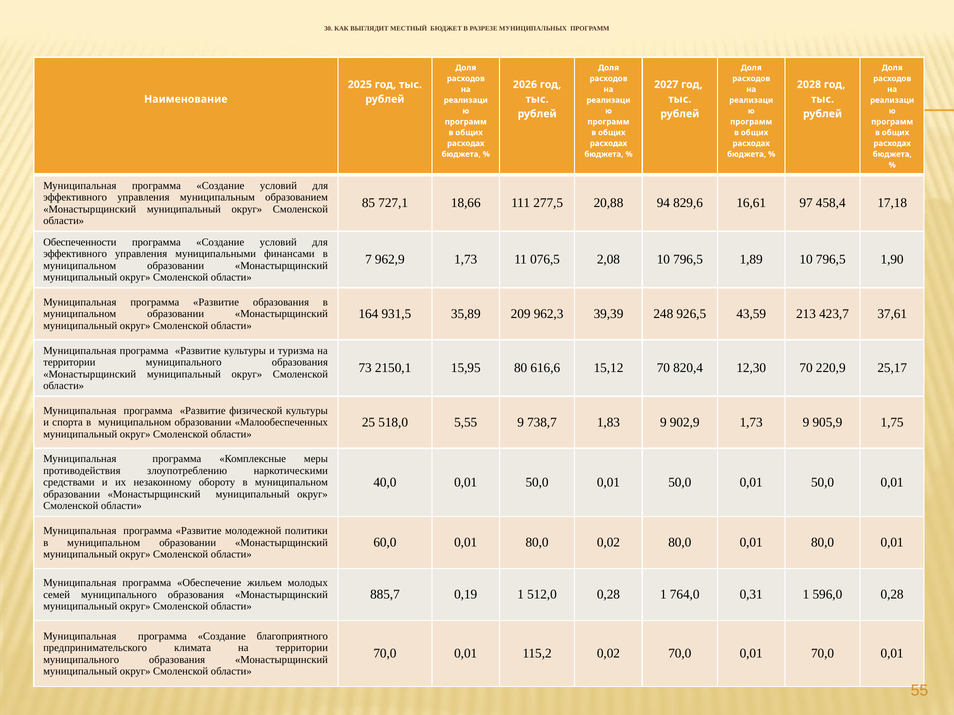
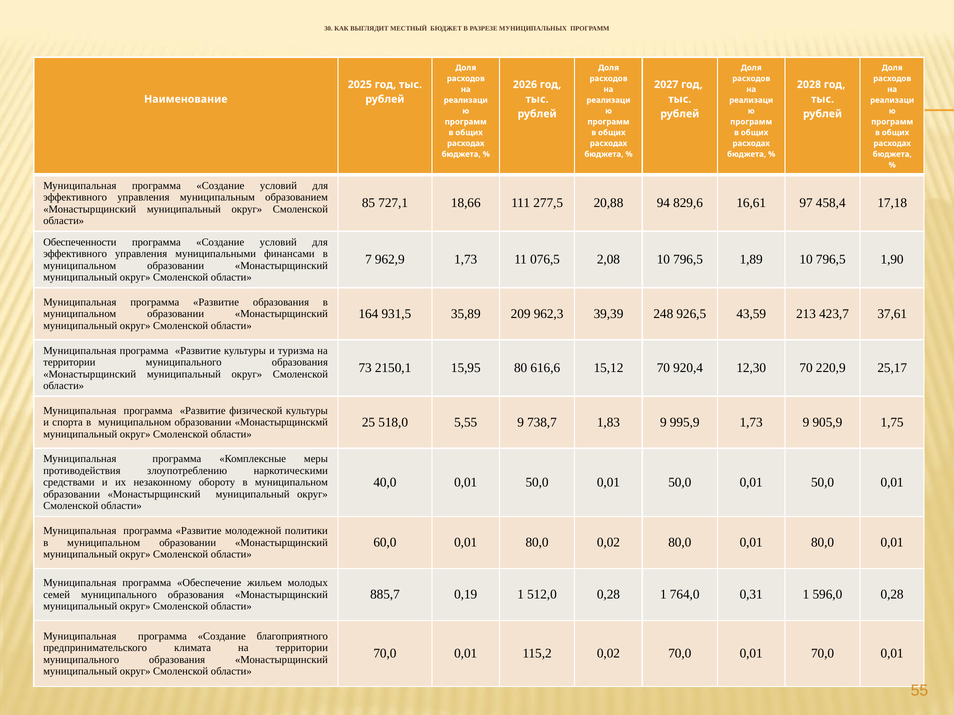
820,4: 820,4 -> 920,4 (688, 368)
902,9: 902,9 -> 995,9 (685, 423)
Малообеспеченных: Малообеспеченных -> Монастырщинскмй (281, 423)
